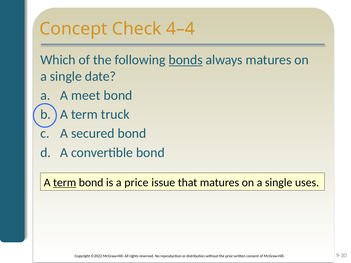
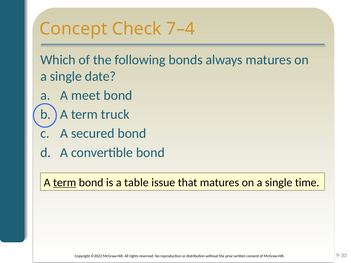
4–4: 4–4 -> 7–4 (181, 29)
bonds underline: present -> none (186, 60)
price: price -> table (136, 183)
uses: uses -> time (307, 183)
